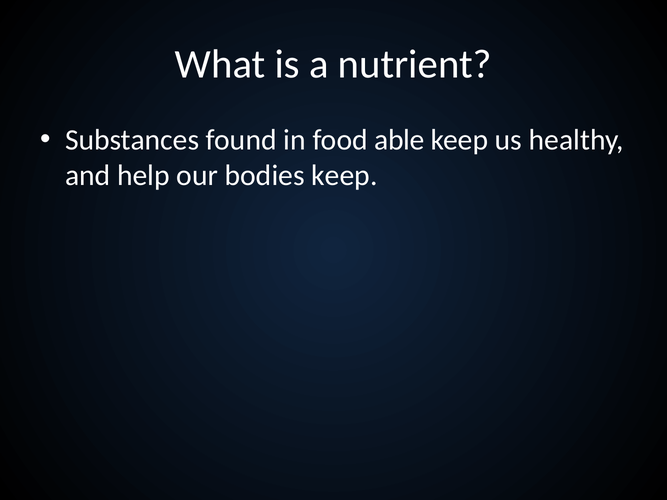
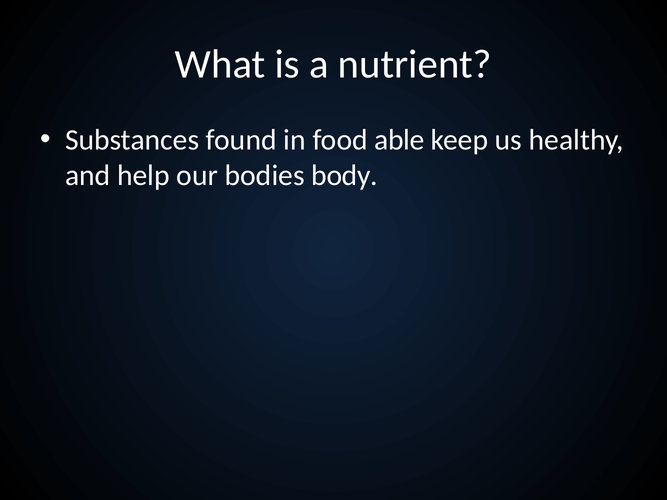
bodies keep: keep -> body (345, 176)
